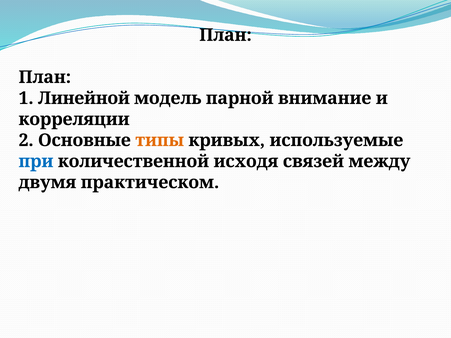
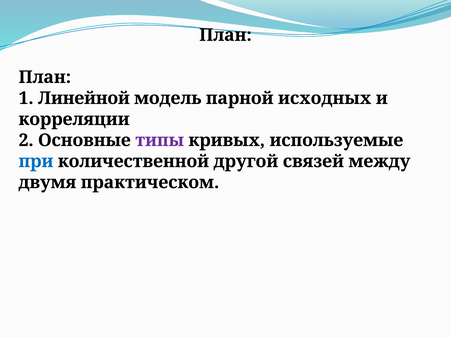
внимание: внимание -> исходных (325, 98)
типы colour: orange -> purple (160, 140)
исходя: исходя -> другой (246, 161)
